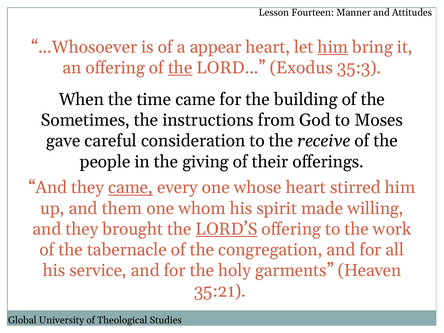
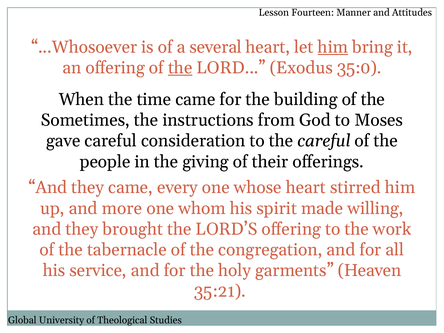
appear: appear -> several (216, 47)
35:3: 35:3 -> 35:0 (359, 68)
the receive: receive -> careful (324, 141)
came underline: present -> none (131, 188)
them: them -> more (122, 208)
LORD’S underline: present -> none (227, 229)
